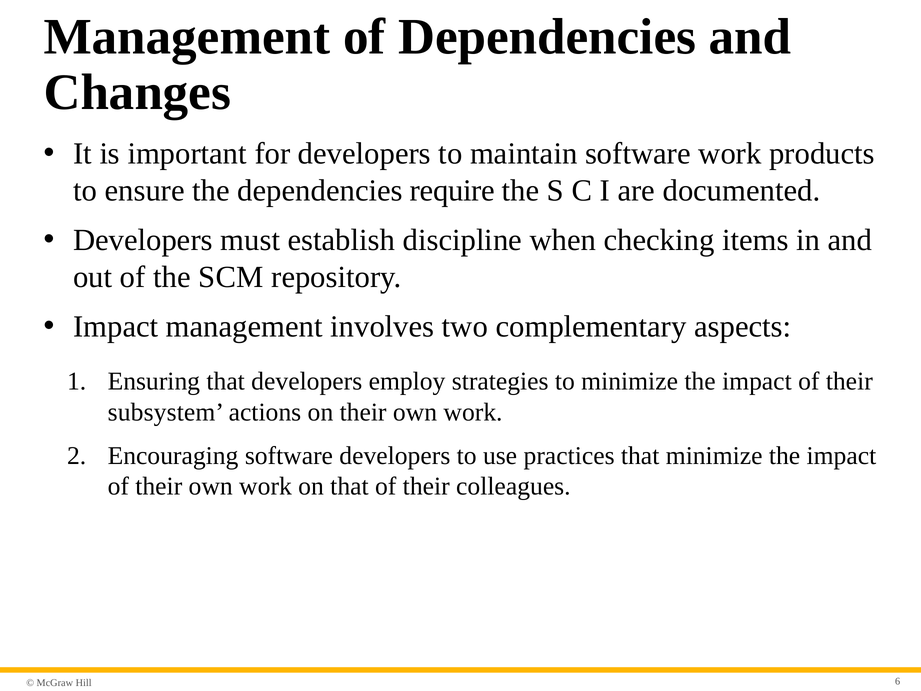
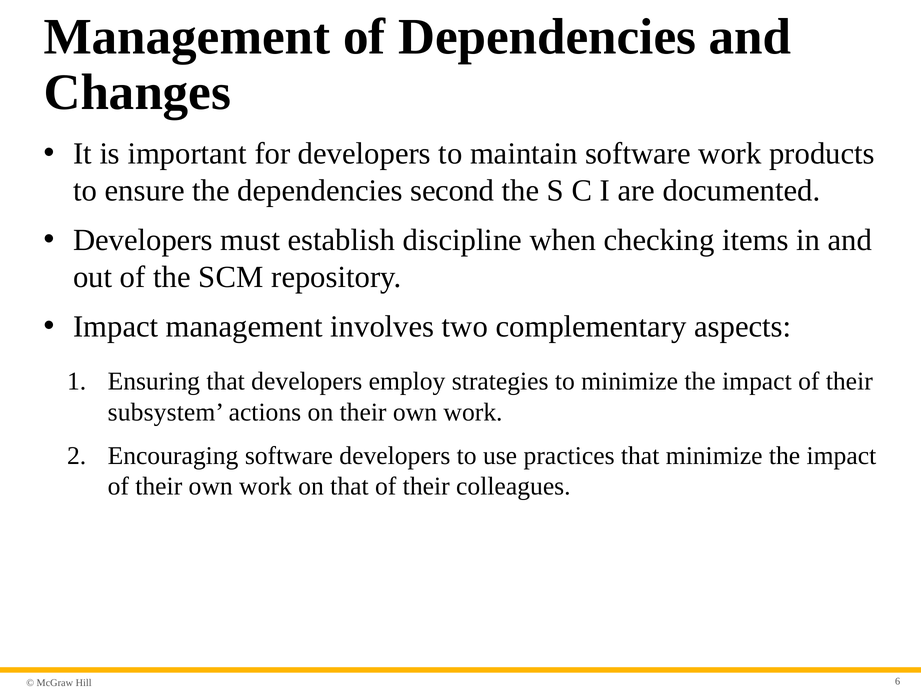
require: require -> second (452, 191)
